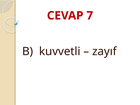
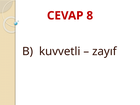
7: 7 -> 8 (90, 16)
